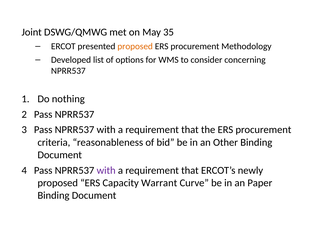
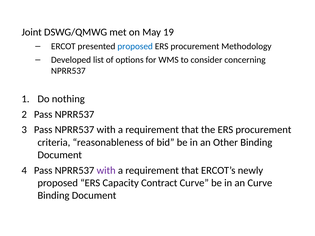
35: 35 -> 19 (169, 32)
proposed colour: orange -> blue (135, 46)
Warrant: Warrant -> Contract (159, 183)
an Paper: Paper -> Curve (260, 183)
